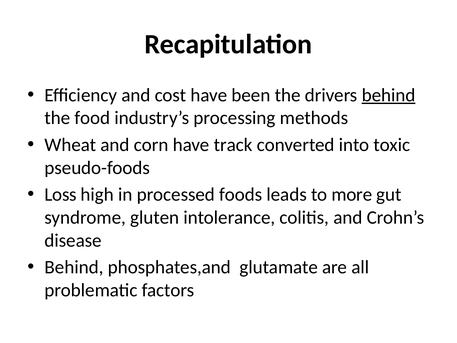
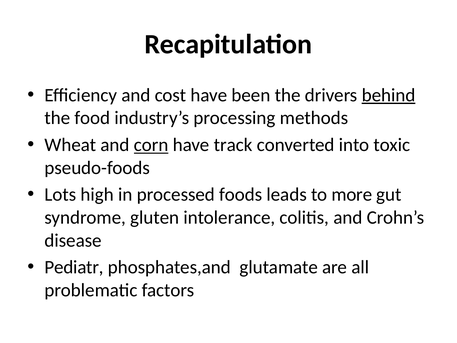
corn underline: none -> present (151, 145)
Loss: Loss -> Lots (60, 195)
Behind: Behind -> Pediatr (74, 267)
